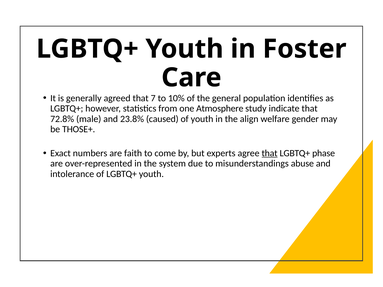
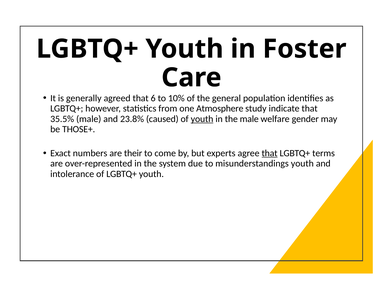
7: 7 -> 6 (153, 98)
72.8%: 72.8% -> 35.5% (62, 119)
youth underline: none -> present (202, 119)
the align: align -> male (249, 119)
faith: faith -> their (133, 153)
phase: phase -> terms (324, 153)
misunderstandings abuse: abuse -> youth (302, 164)
